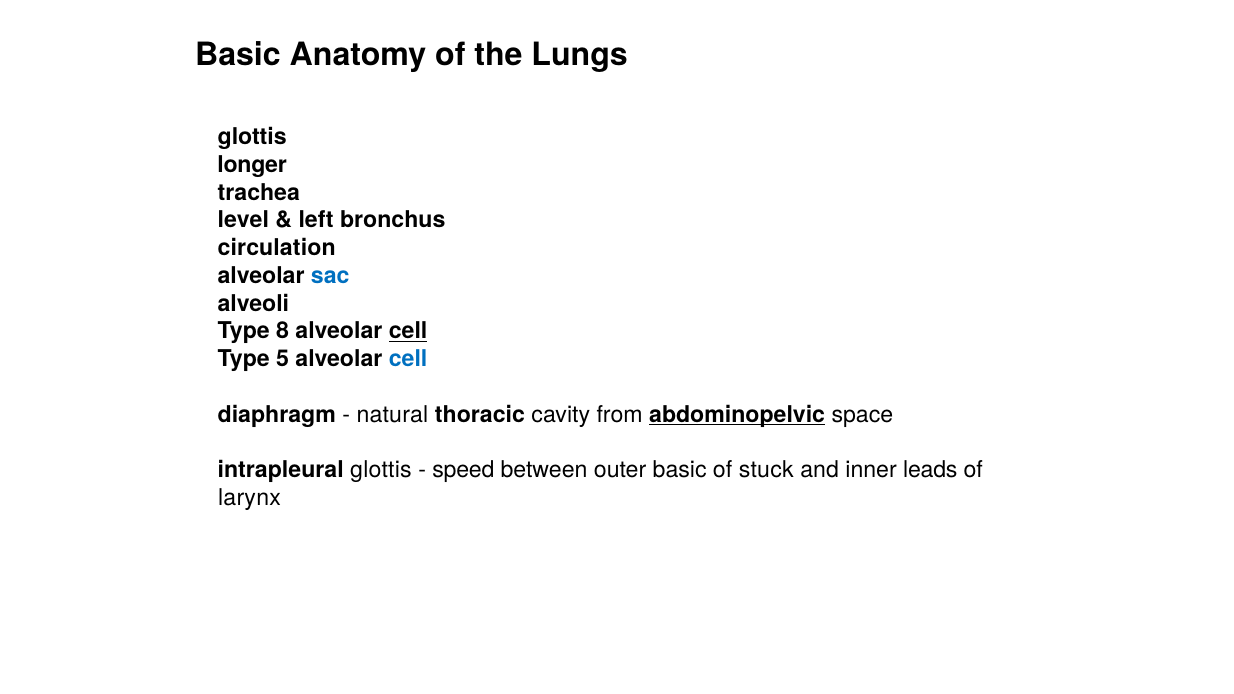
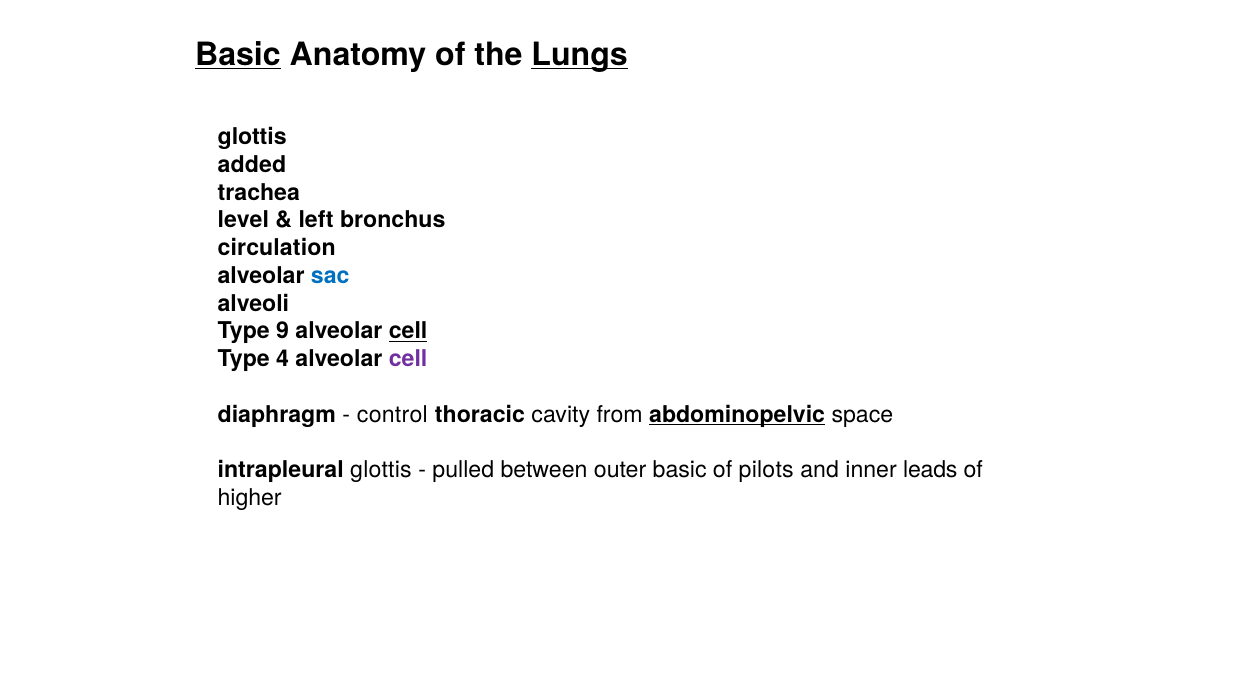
Basic underline: none -> present (238, 55)
Lungs underline: none -> present (580, 55)
longer: longer -> added (252, 165)
8: 8 -> 9 (283, 331)
5: 5 -> 4 (283, 359)
cell colour: blue -> purple (408, 359)
natural: natural -> control (392, 415)
speed: speed -> pulled (463, 470)
stuck: stuck -> pilots (766, 470)
larynx: larynx -> higher (250, 498)
